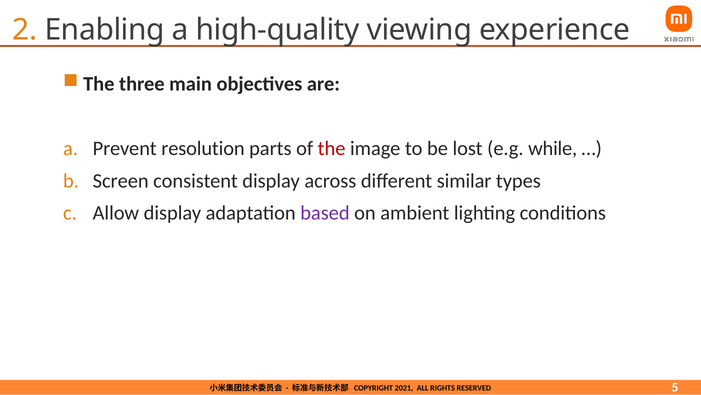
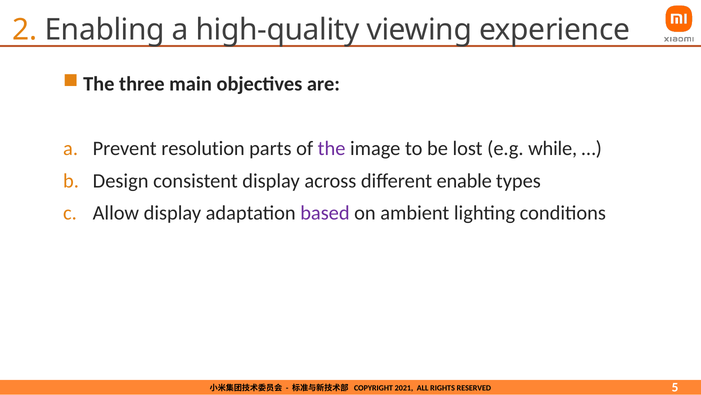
the colour: red -> purple (332, 148)
Screen: Screen -> Design (121, 181)
similar: similar -> enable (464, 181)
